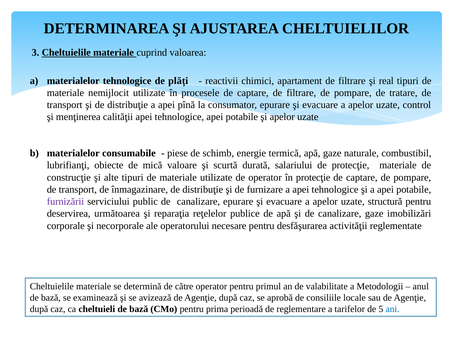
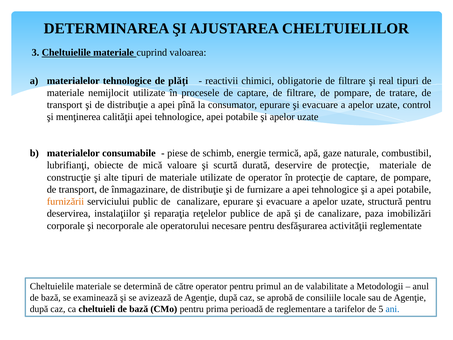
apartament: apartament -> obligatorie (300, 81)
salariului: salariului -> deservire (294, 165)
furnizării colour: purple -> orange (65, 201)
următoarea: următoarea -> instalaţiilor (117, 213)
canalizare gaze: gaze -> paza (374, 213)
